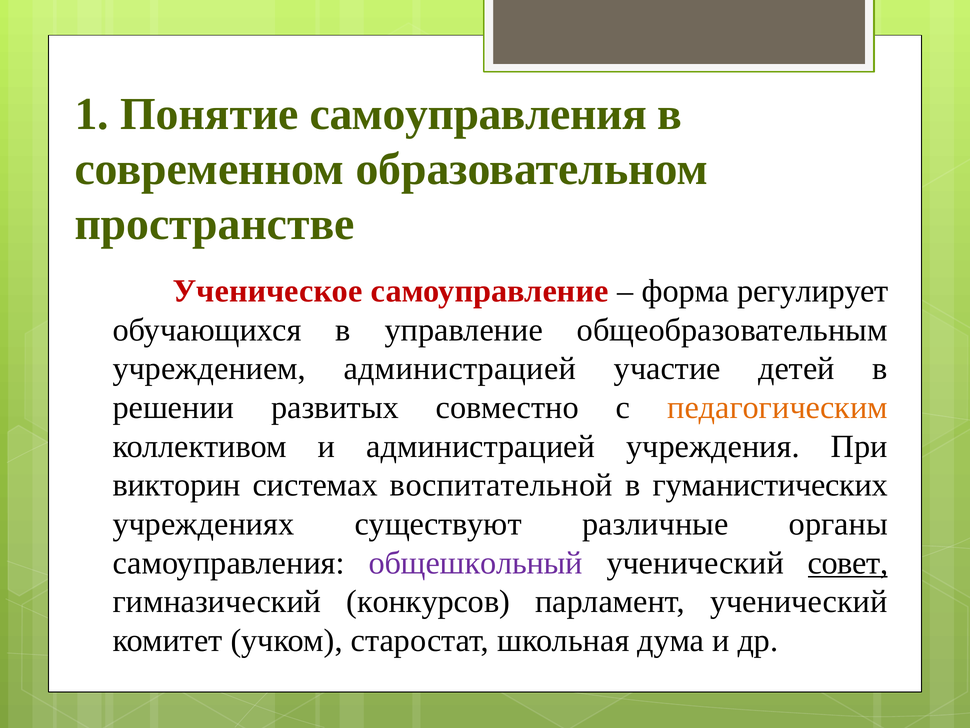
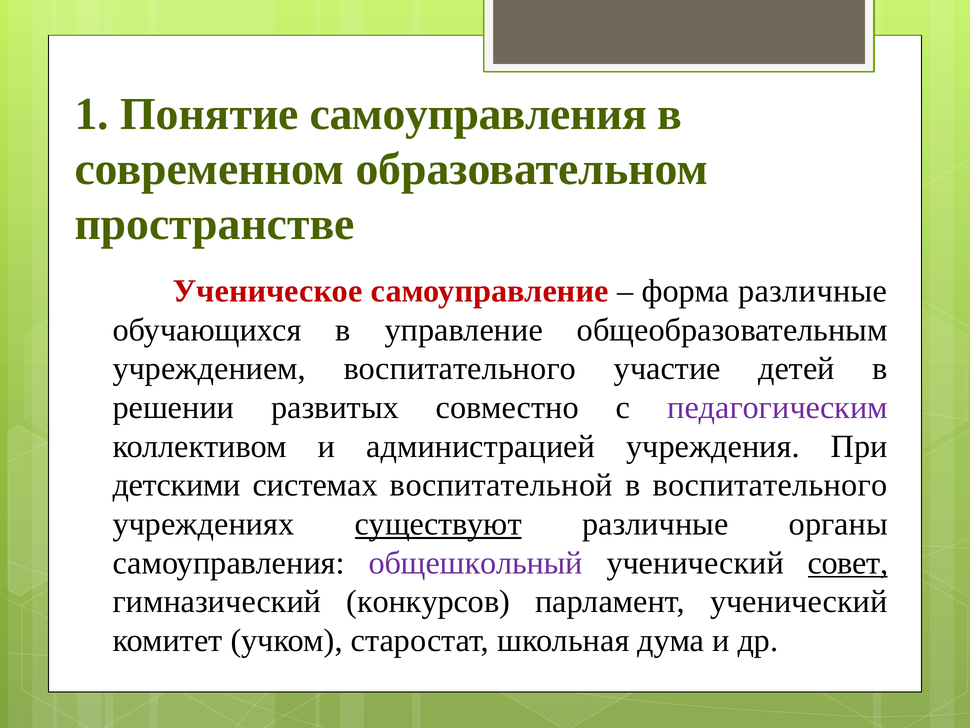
форма регулирует: регулирует -> различные (813, 291)
учреждением администрацией: администрацией -> воспитательного (460, 368)
педагогическим colour: orange -> purple (777, 407)
викторин: викторин -> детскими (177, 485)
в гуманистических: гуманистических -> воспитательного (770, 485)
существуют underline: none -> present (438, 524)
